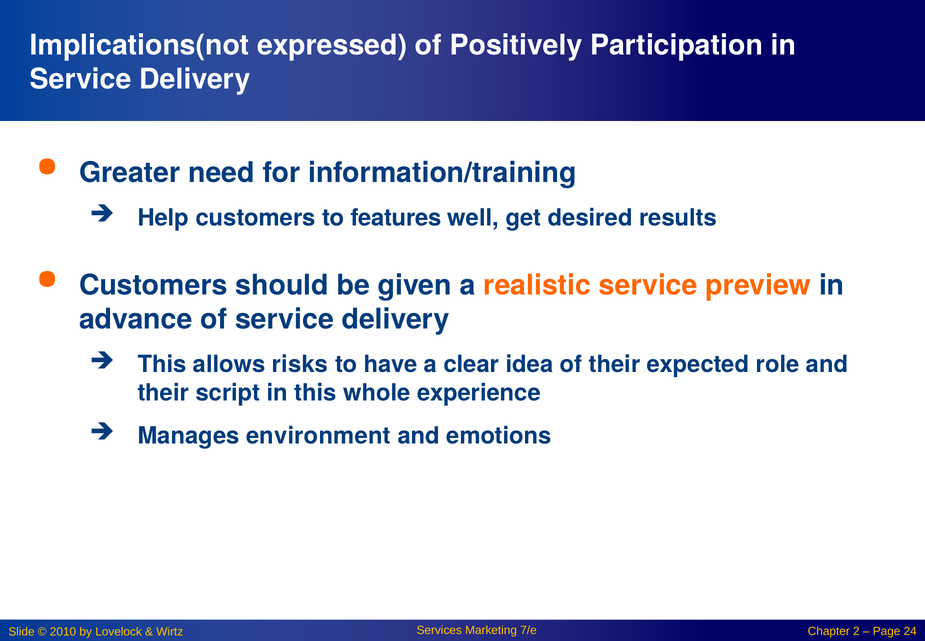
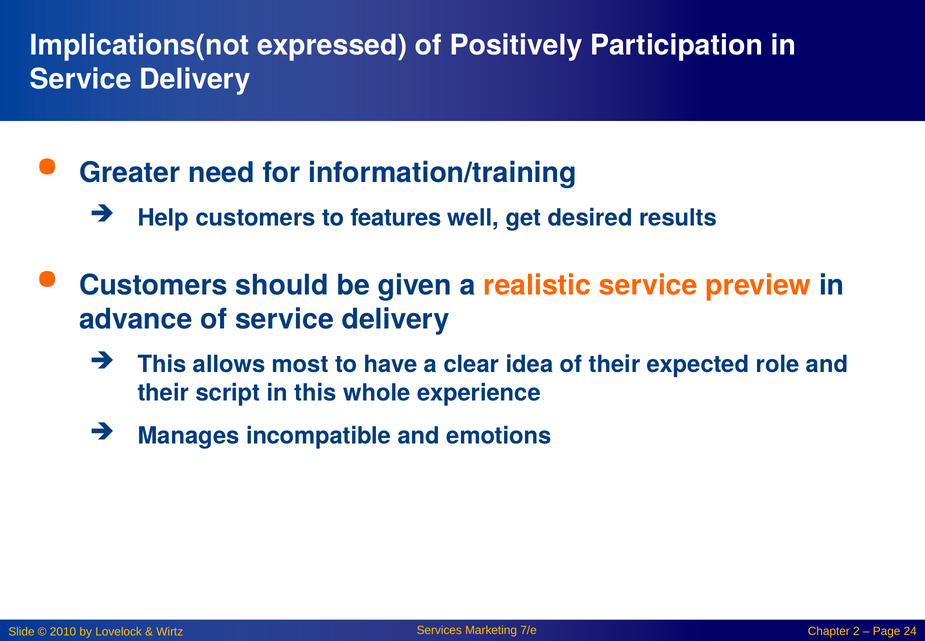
risks: risks -> most (300, 364)
environment: environment -> incompatible (319, 436)
